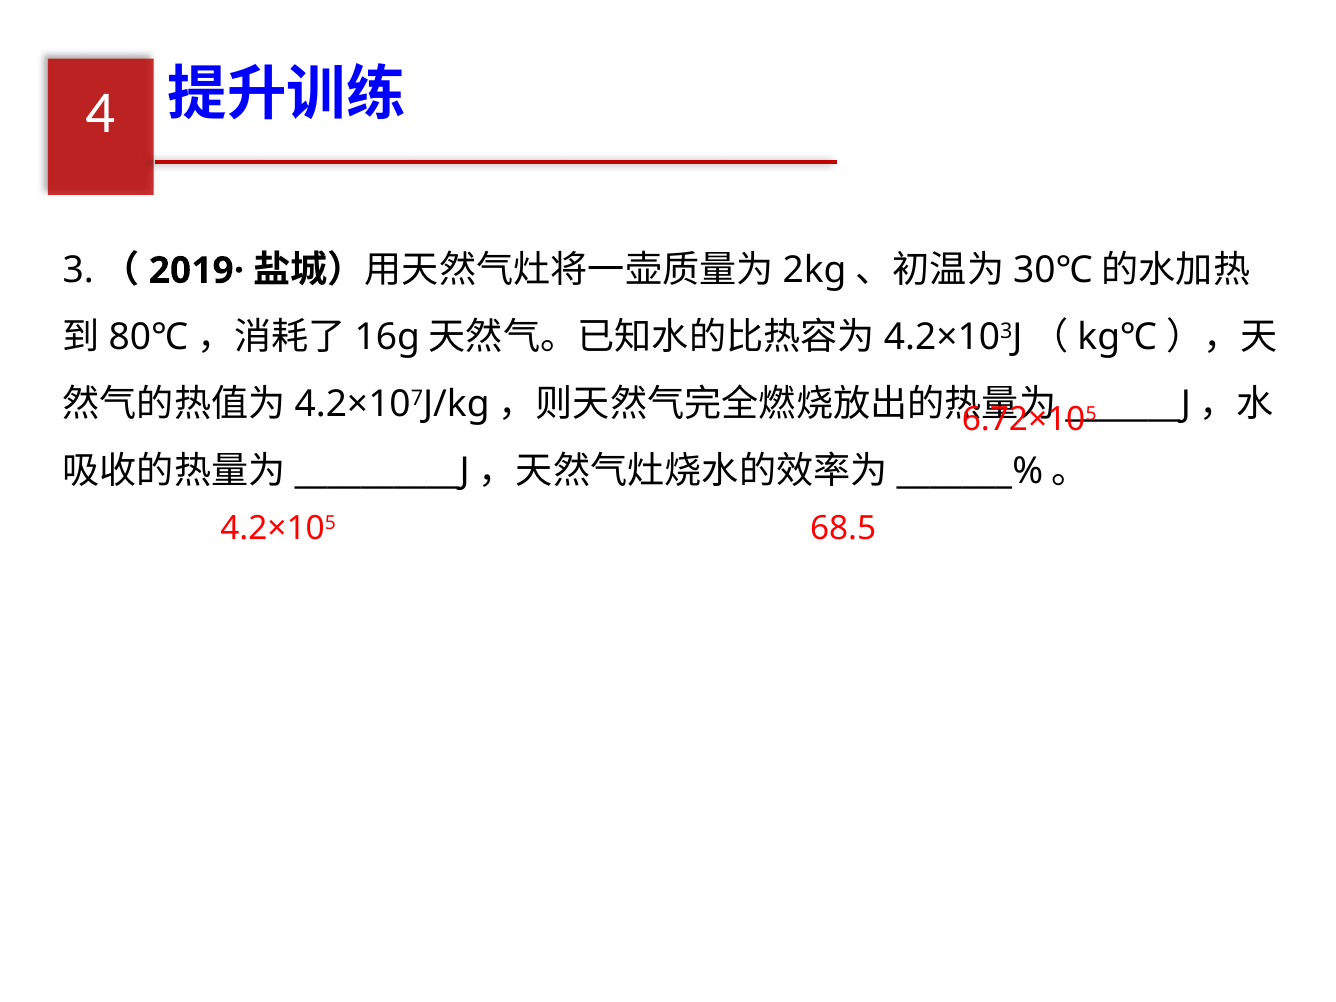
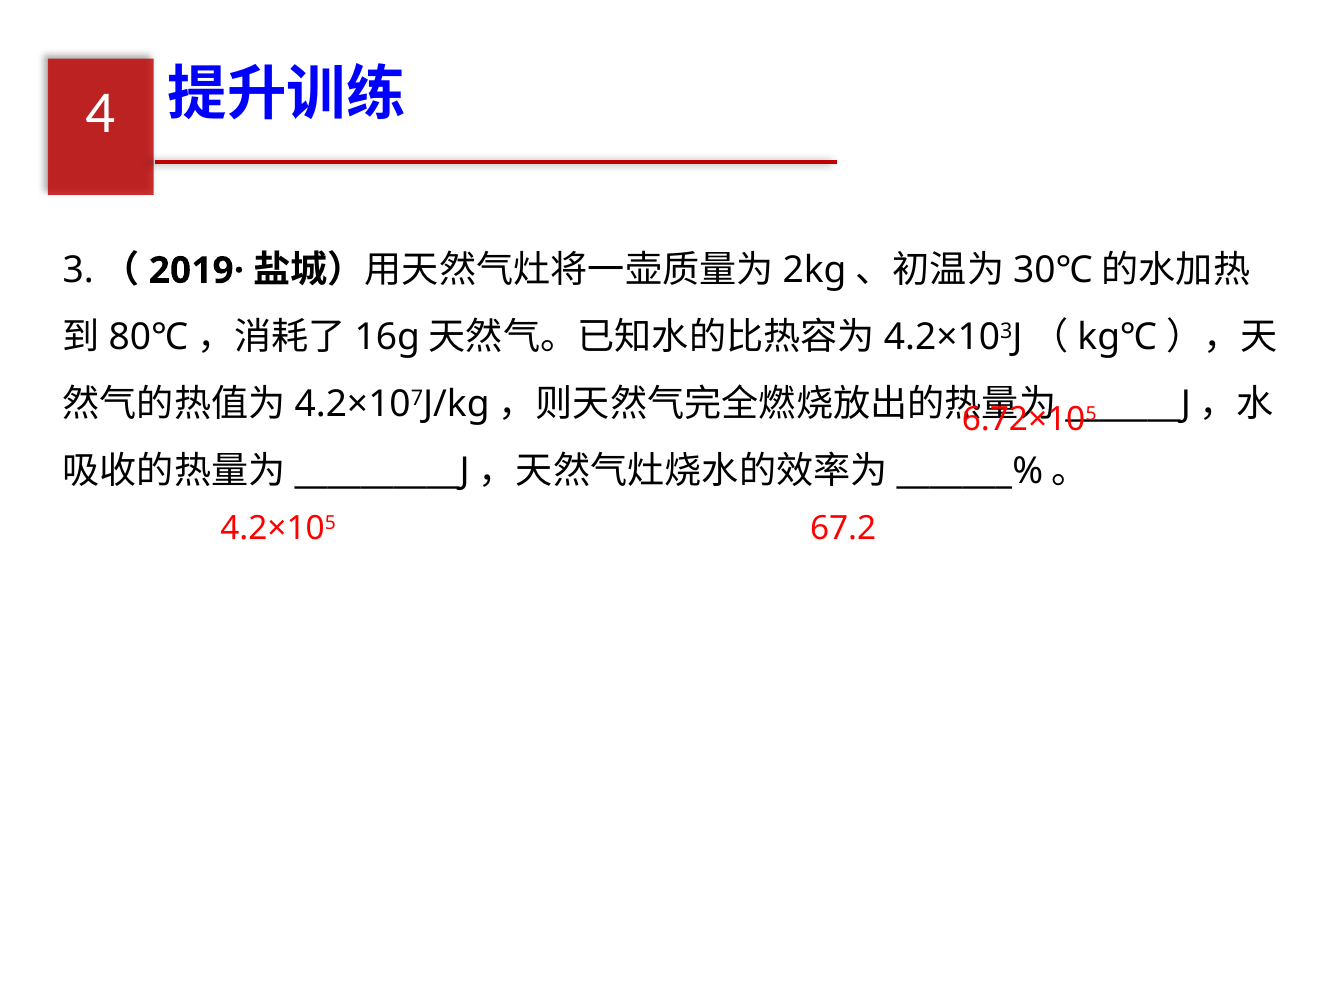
68.5: 68.5 -> 67.2 (843, 529)
